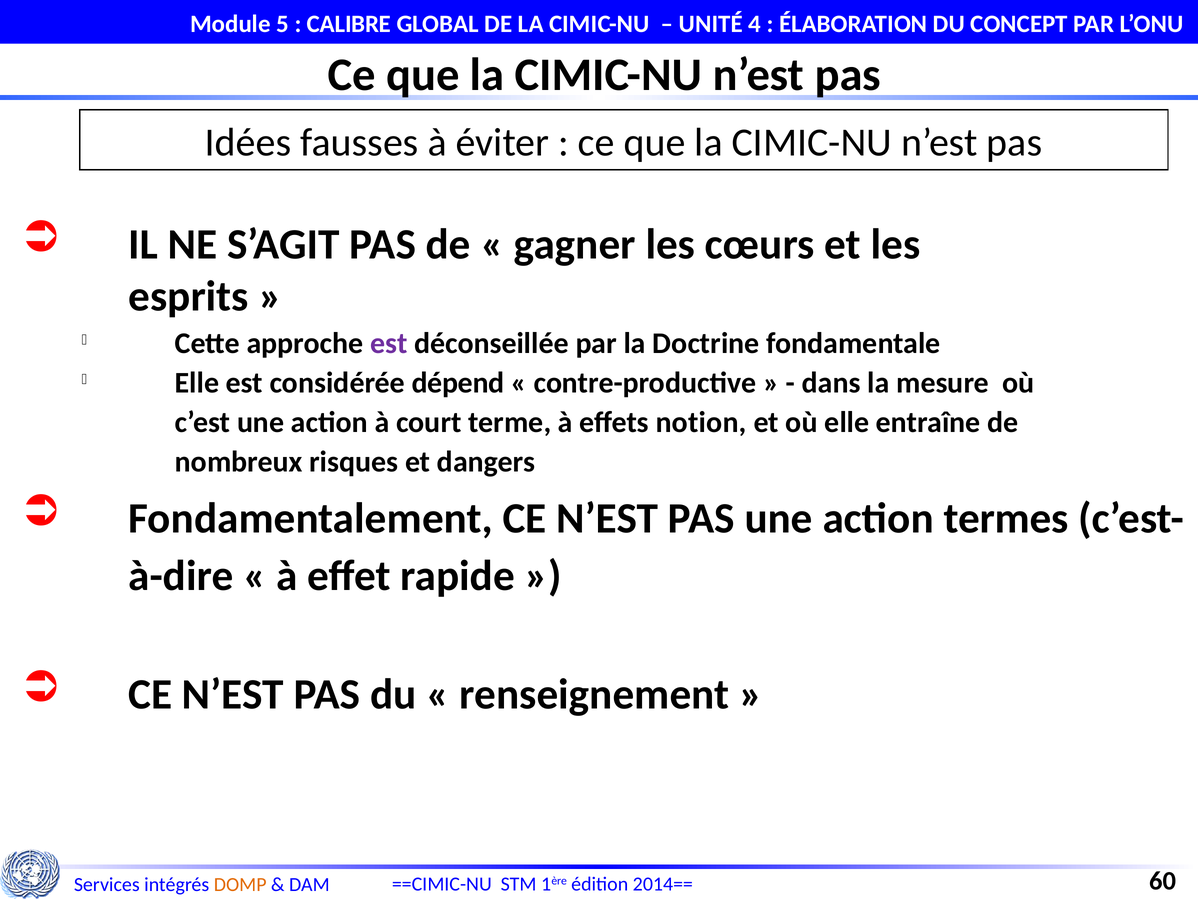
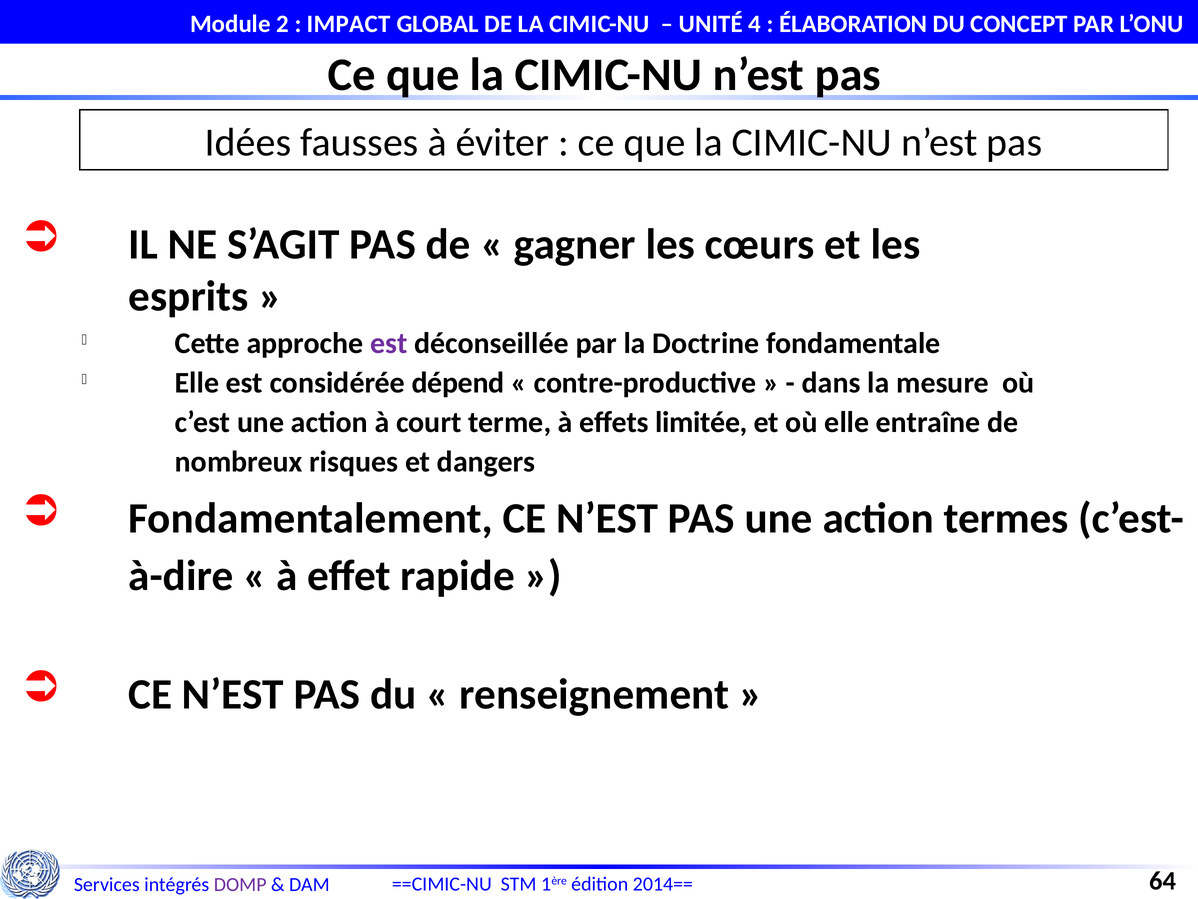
5: 5 -> 2 (283, 24)
CALIBRE: CALIBRE -> IMPACT (349, 24)
notion: notion -> limitée (701, 422)
DOMP colour: orange -> purple (240, 884)
60: 60 -> 64 (1163, 881)
